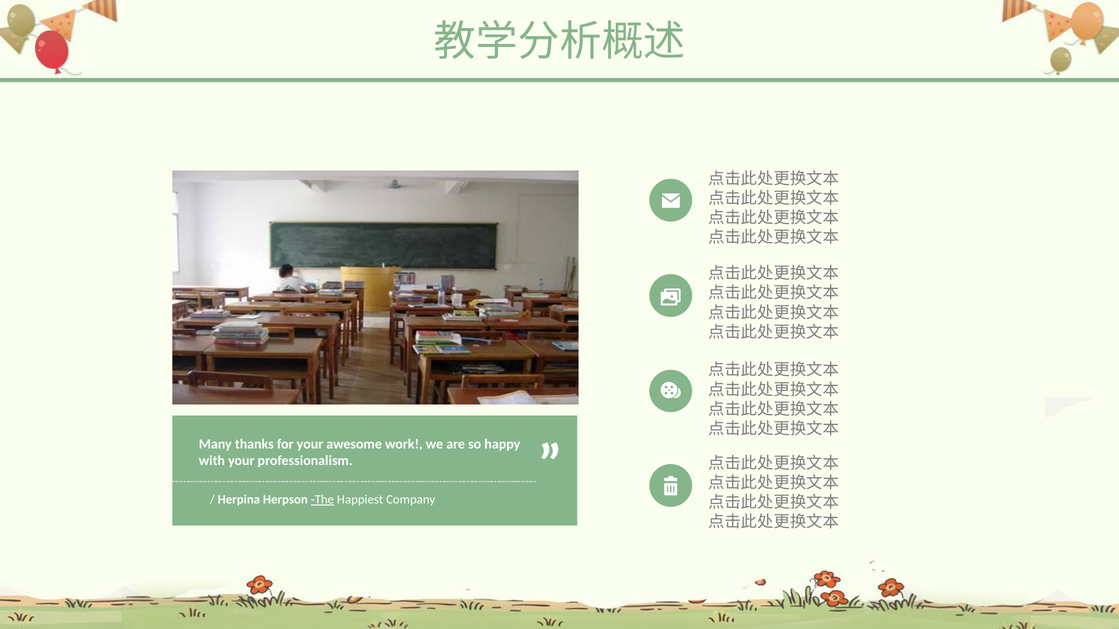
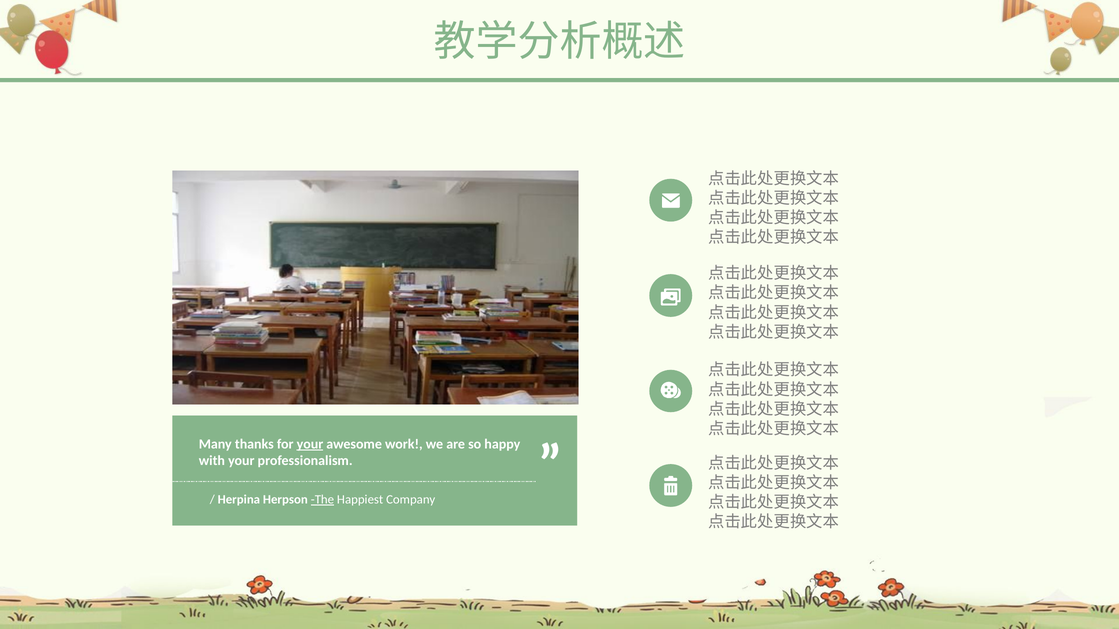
your underline: none -> present (310, 444)
